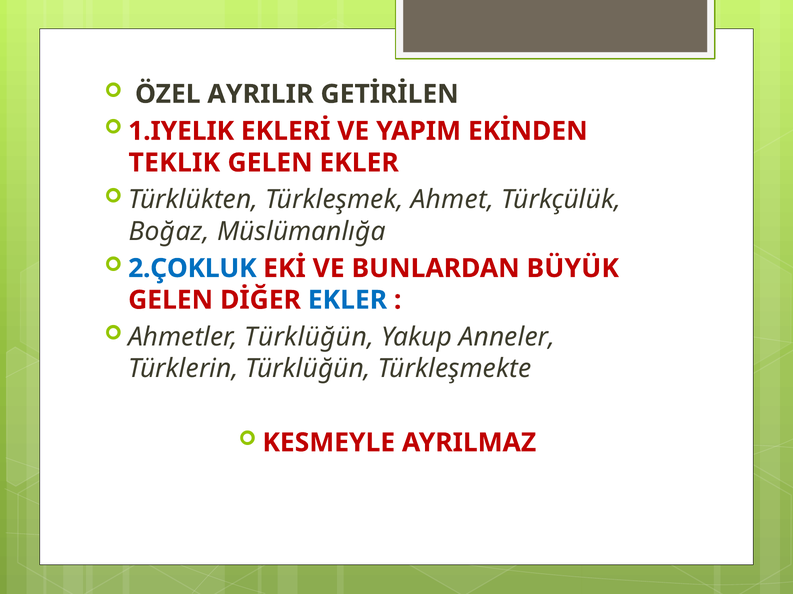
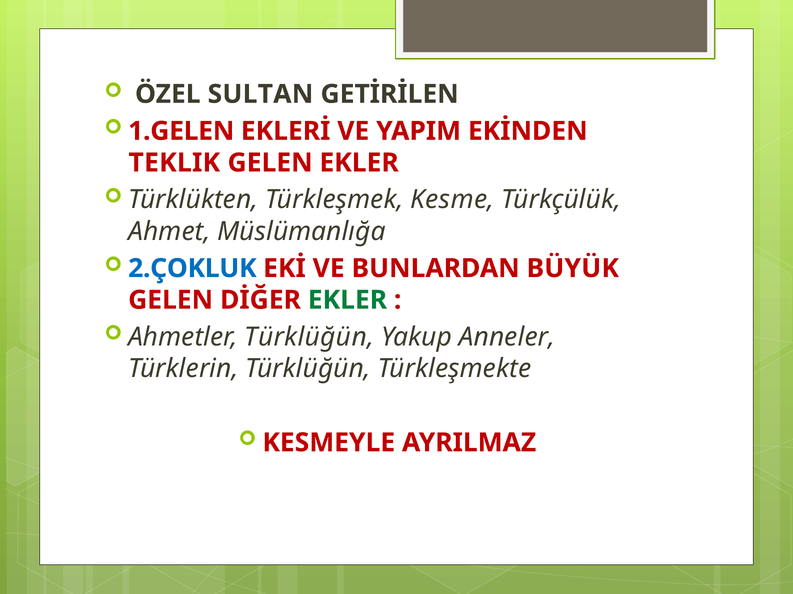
AYRILIR: AYRILIR -> SULTAN (260, 94)
1.IYELIK: 1.IYELIK -> 1.GELEN (181, 131)
Ahmet: Ahmet -> Kesme (452, 200)
Boğaz: Boğaz -> Ahmet (169, 232)
EKLER colour: blue -> green (347, 300)
